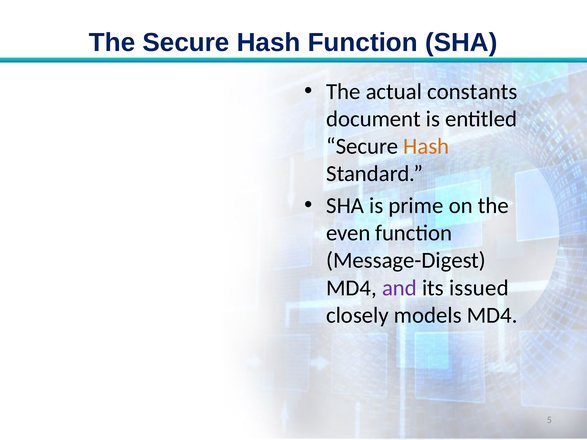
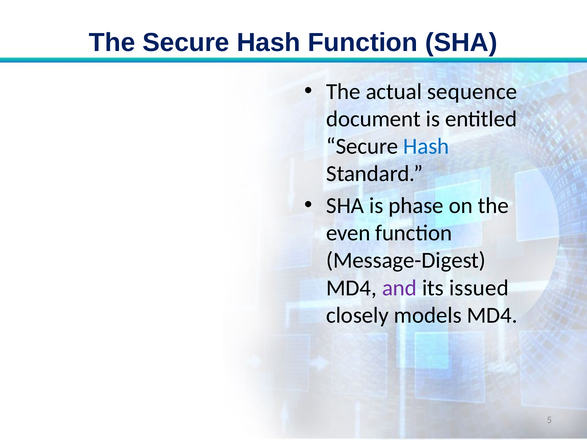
constants: constants -> sequence (472, 92)
Hash colour: orange -> blue (426, 146)
prime: prime -> phase (416, 206)
